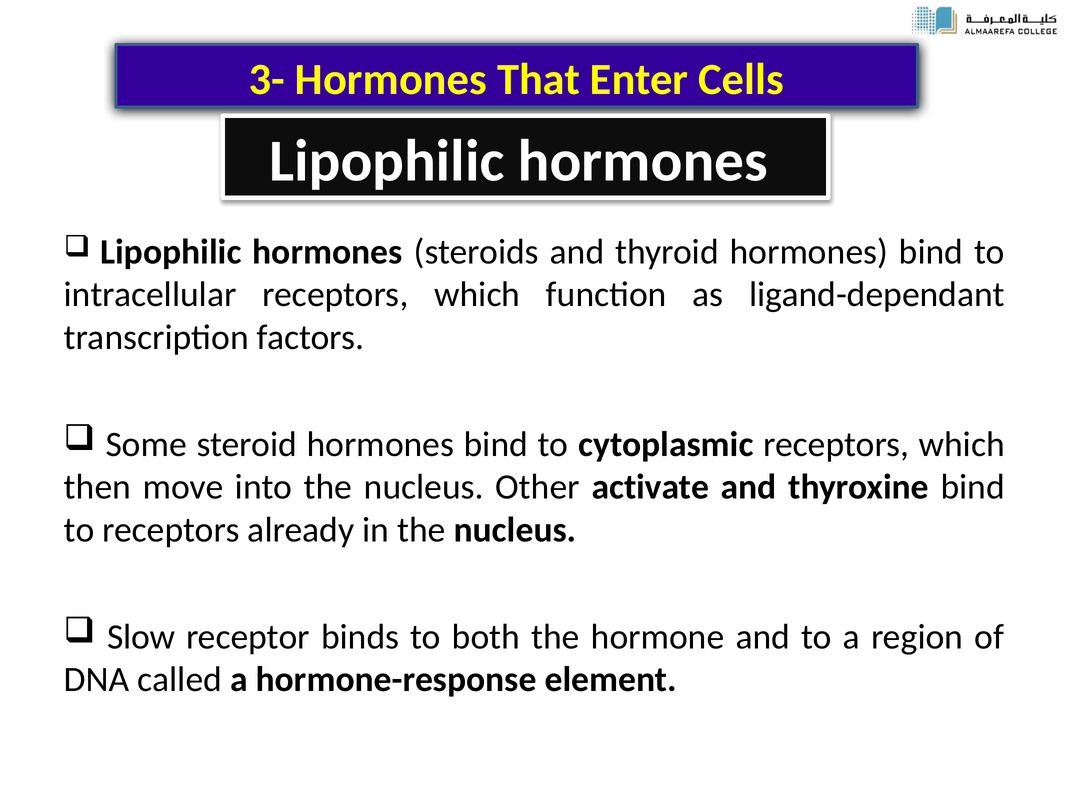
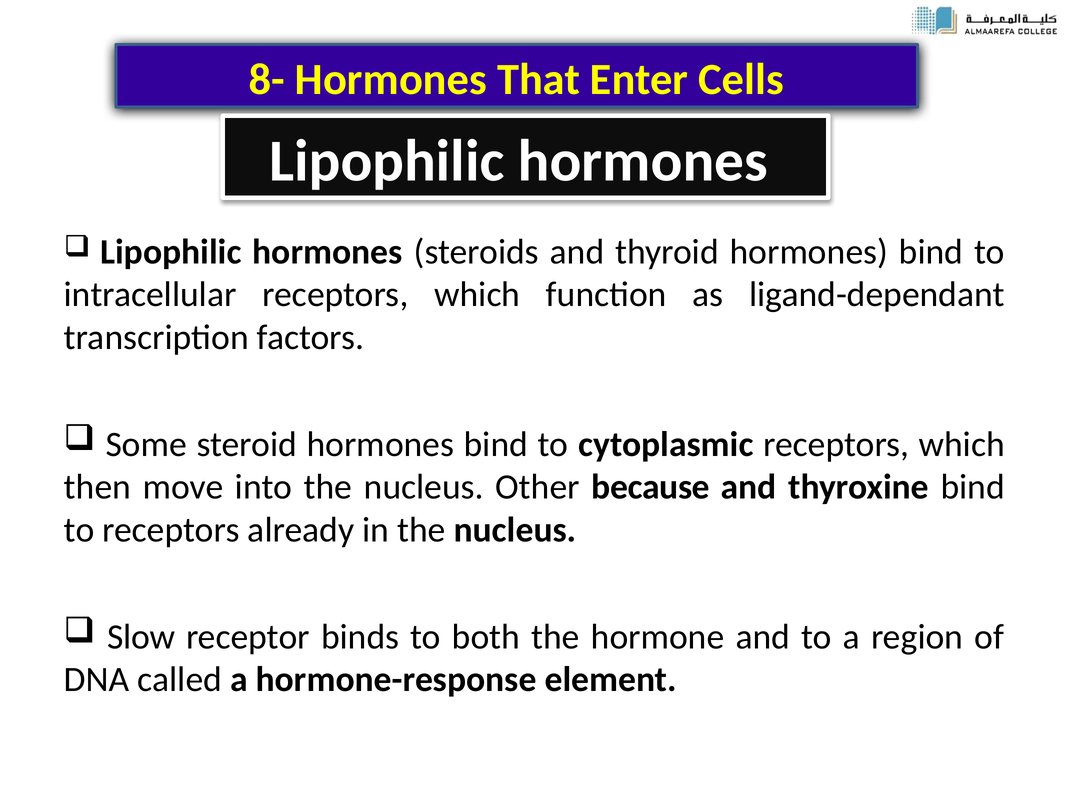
3-: 3- -> 8- (267, 80)
activate: activate -> because (651, 487)
